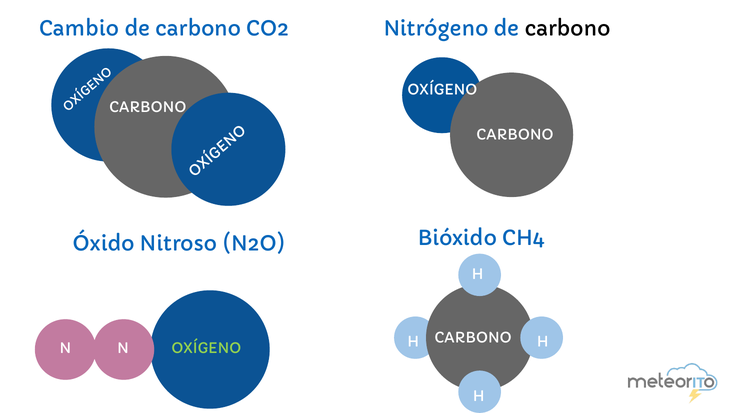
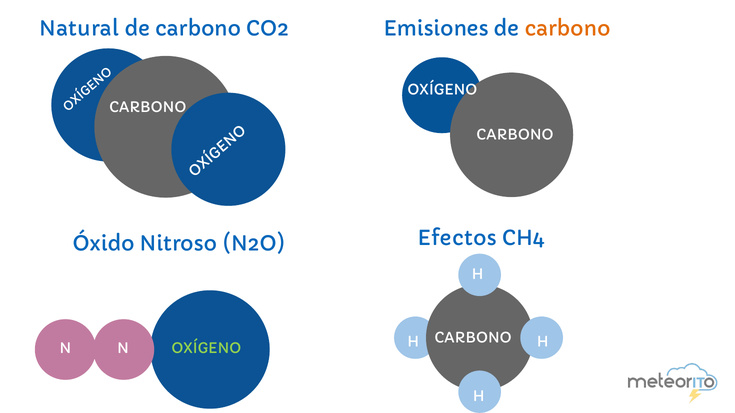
Cambio: Cambio -> Natural (79, 29)
Nitrógeno: Nitrógeno -> Emisiones (436, 29)
carbono colour: black -> orange (568, 29)
Bióxido: Bióxido -> Efectos (457, 239)
